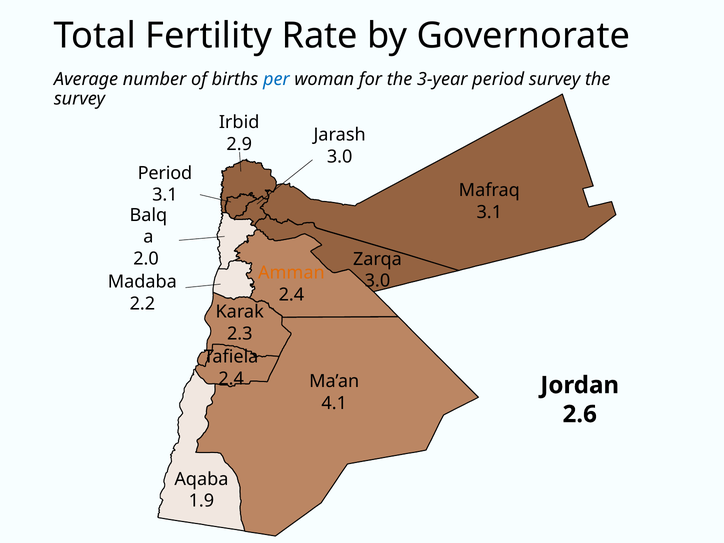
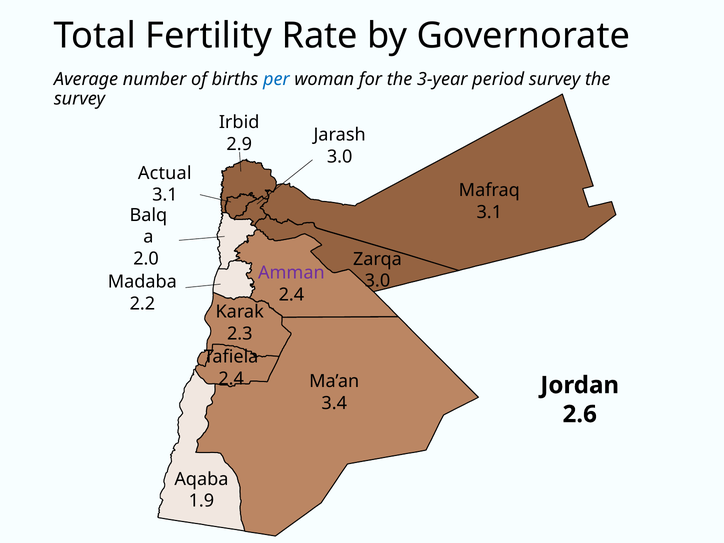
Period: Period -> Actual (165, 173)
Amman colour: orange -> purple (291, 273)
4.1: 4.1 -> 3.4 (334, 403)
